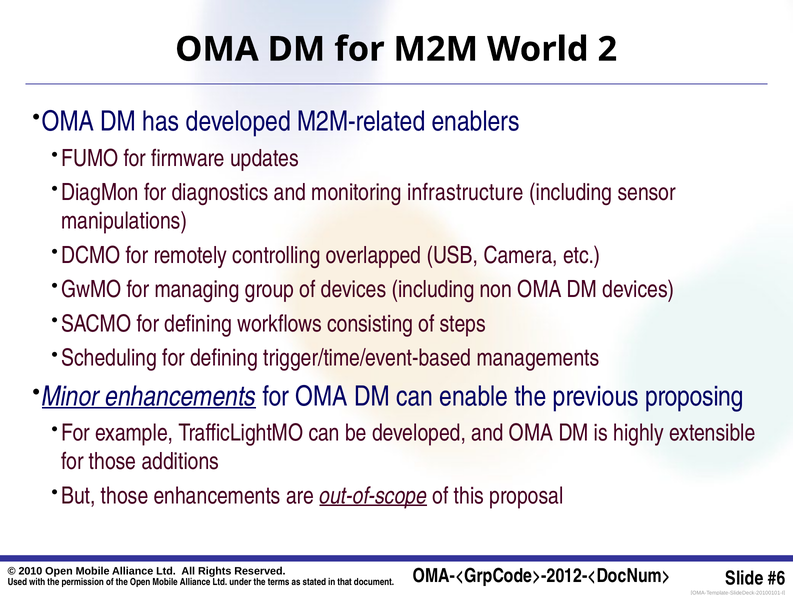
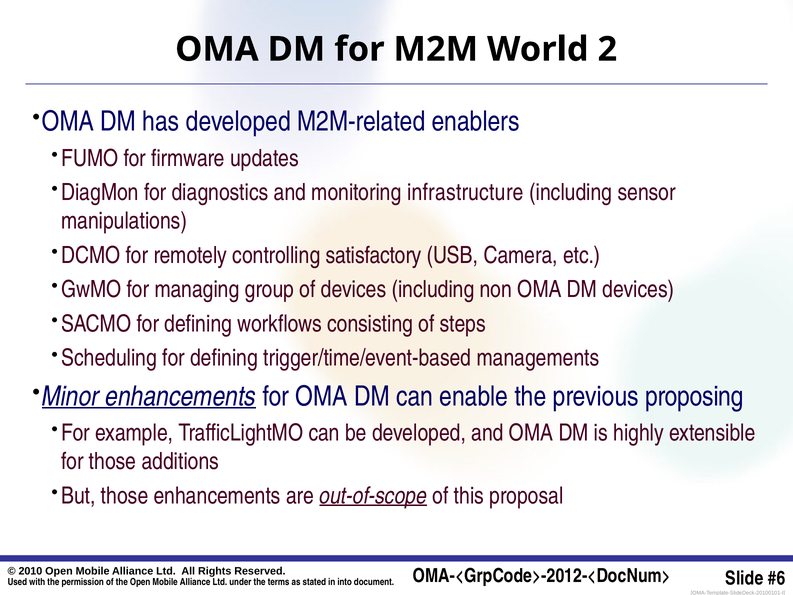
overlapped: overlapped -> satisfactory (374, 255)
that: that -> into (345, 582)
